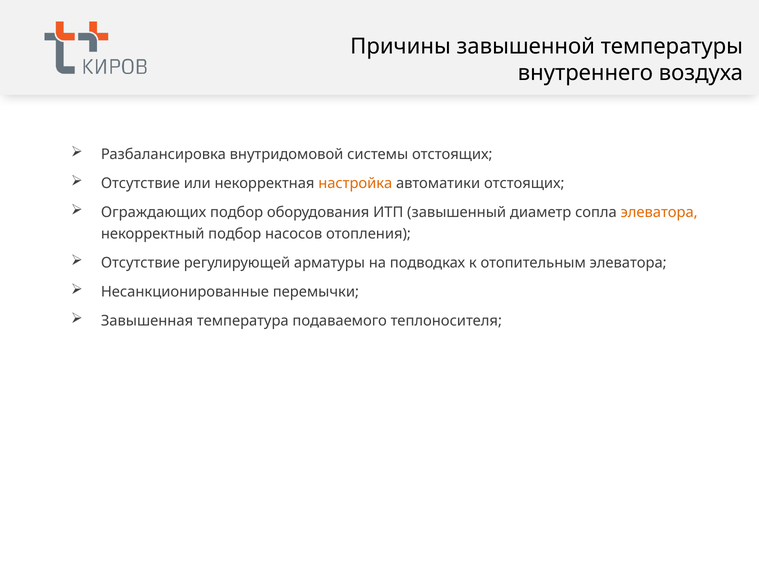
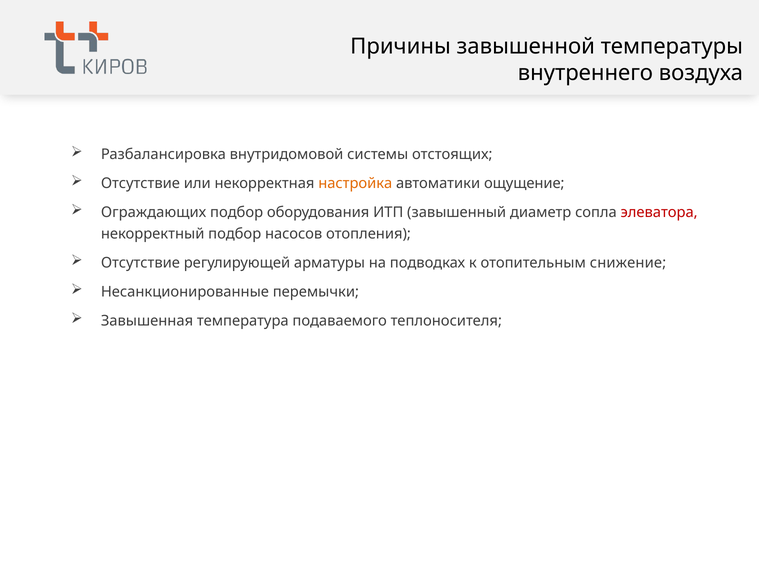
автоматики отстоящих: отстоящих -> ощущение (524, 183)
элеватора colour: orange -> red (659, 213)
отопительным элеватора: элеватора -> снижение (628, 263)
